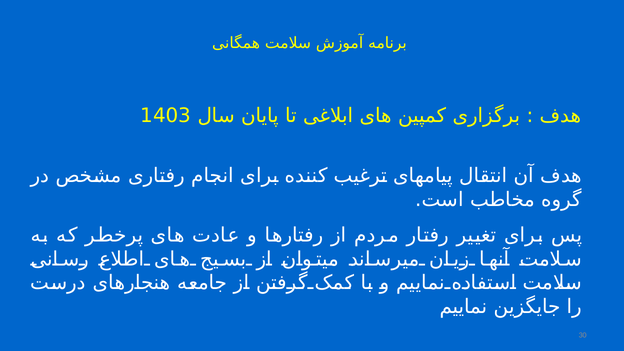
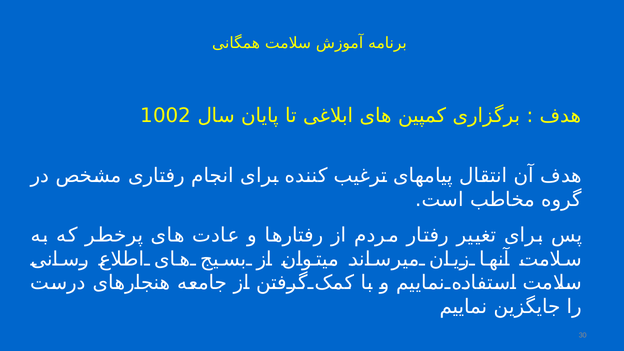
1403: 1403 -> 1002 (166, 116)
